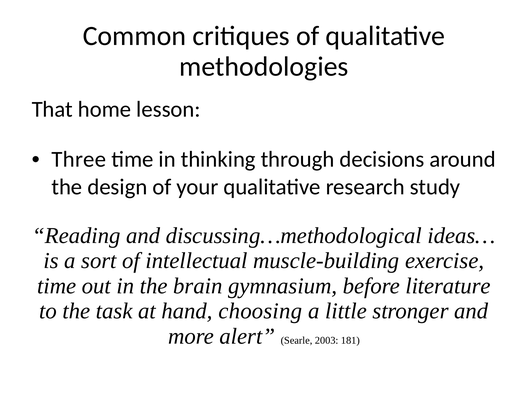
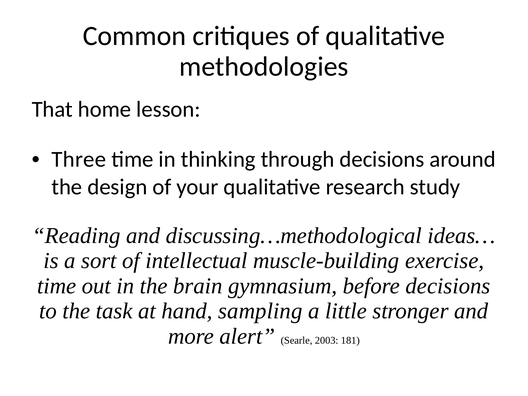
before literature: literature -> decisions (448, 286)
choosing: choosing -> sampling (260, 311)
